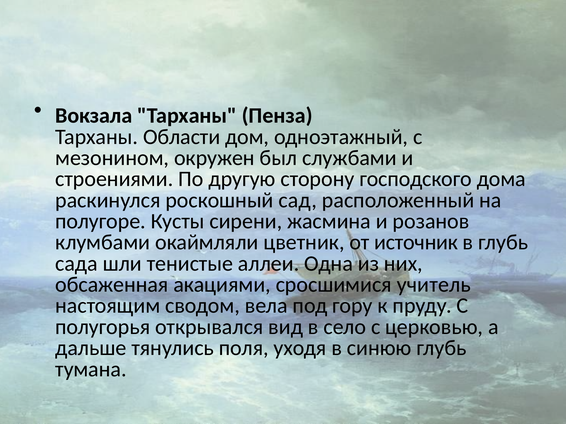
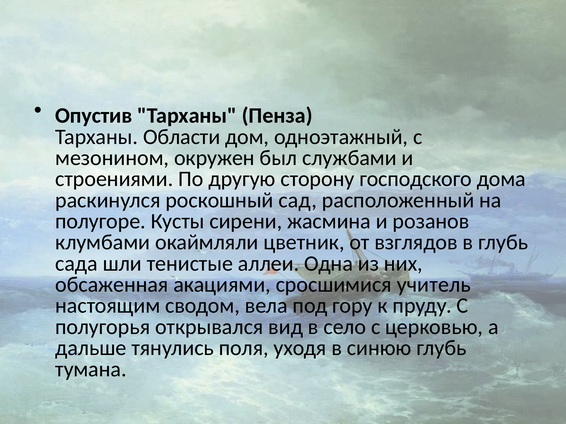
Вокзала: Вокзала -> Опустив (94, 116)
источник: источник -> взглядов (416, 243)
